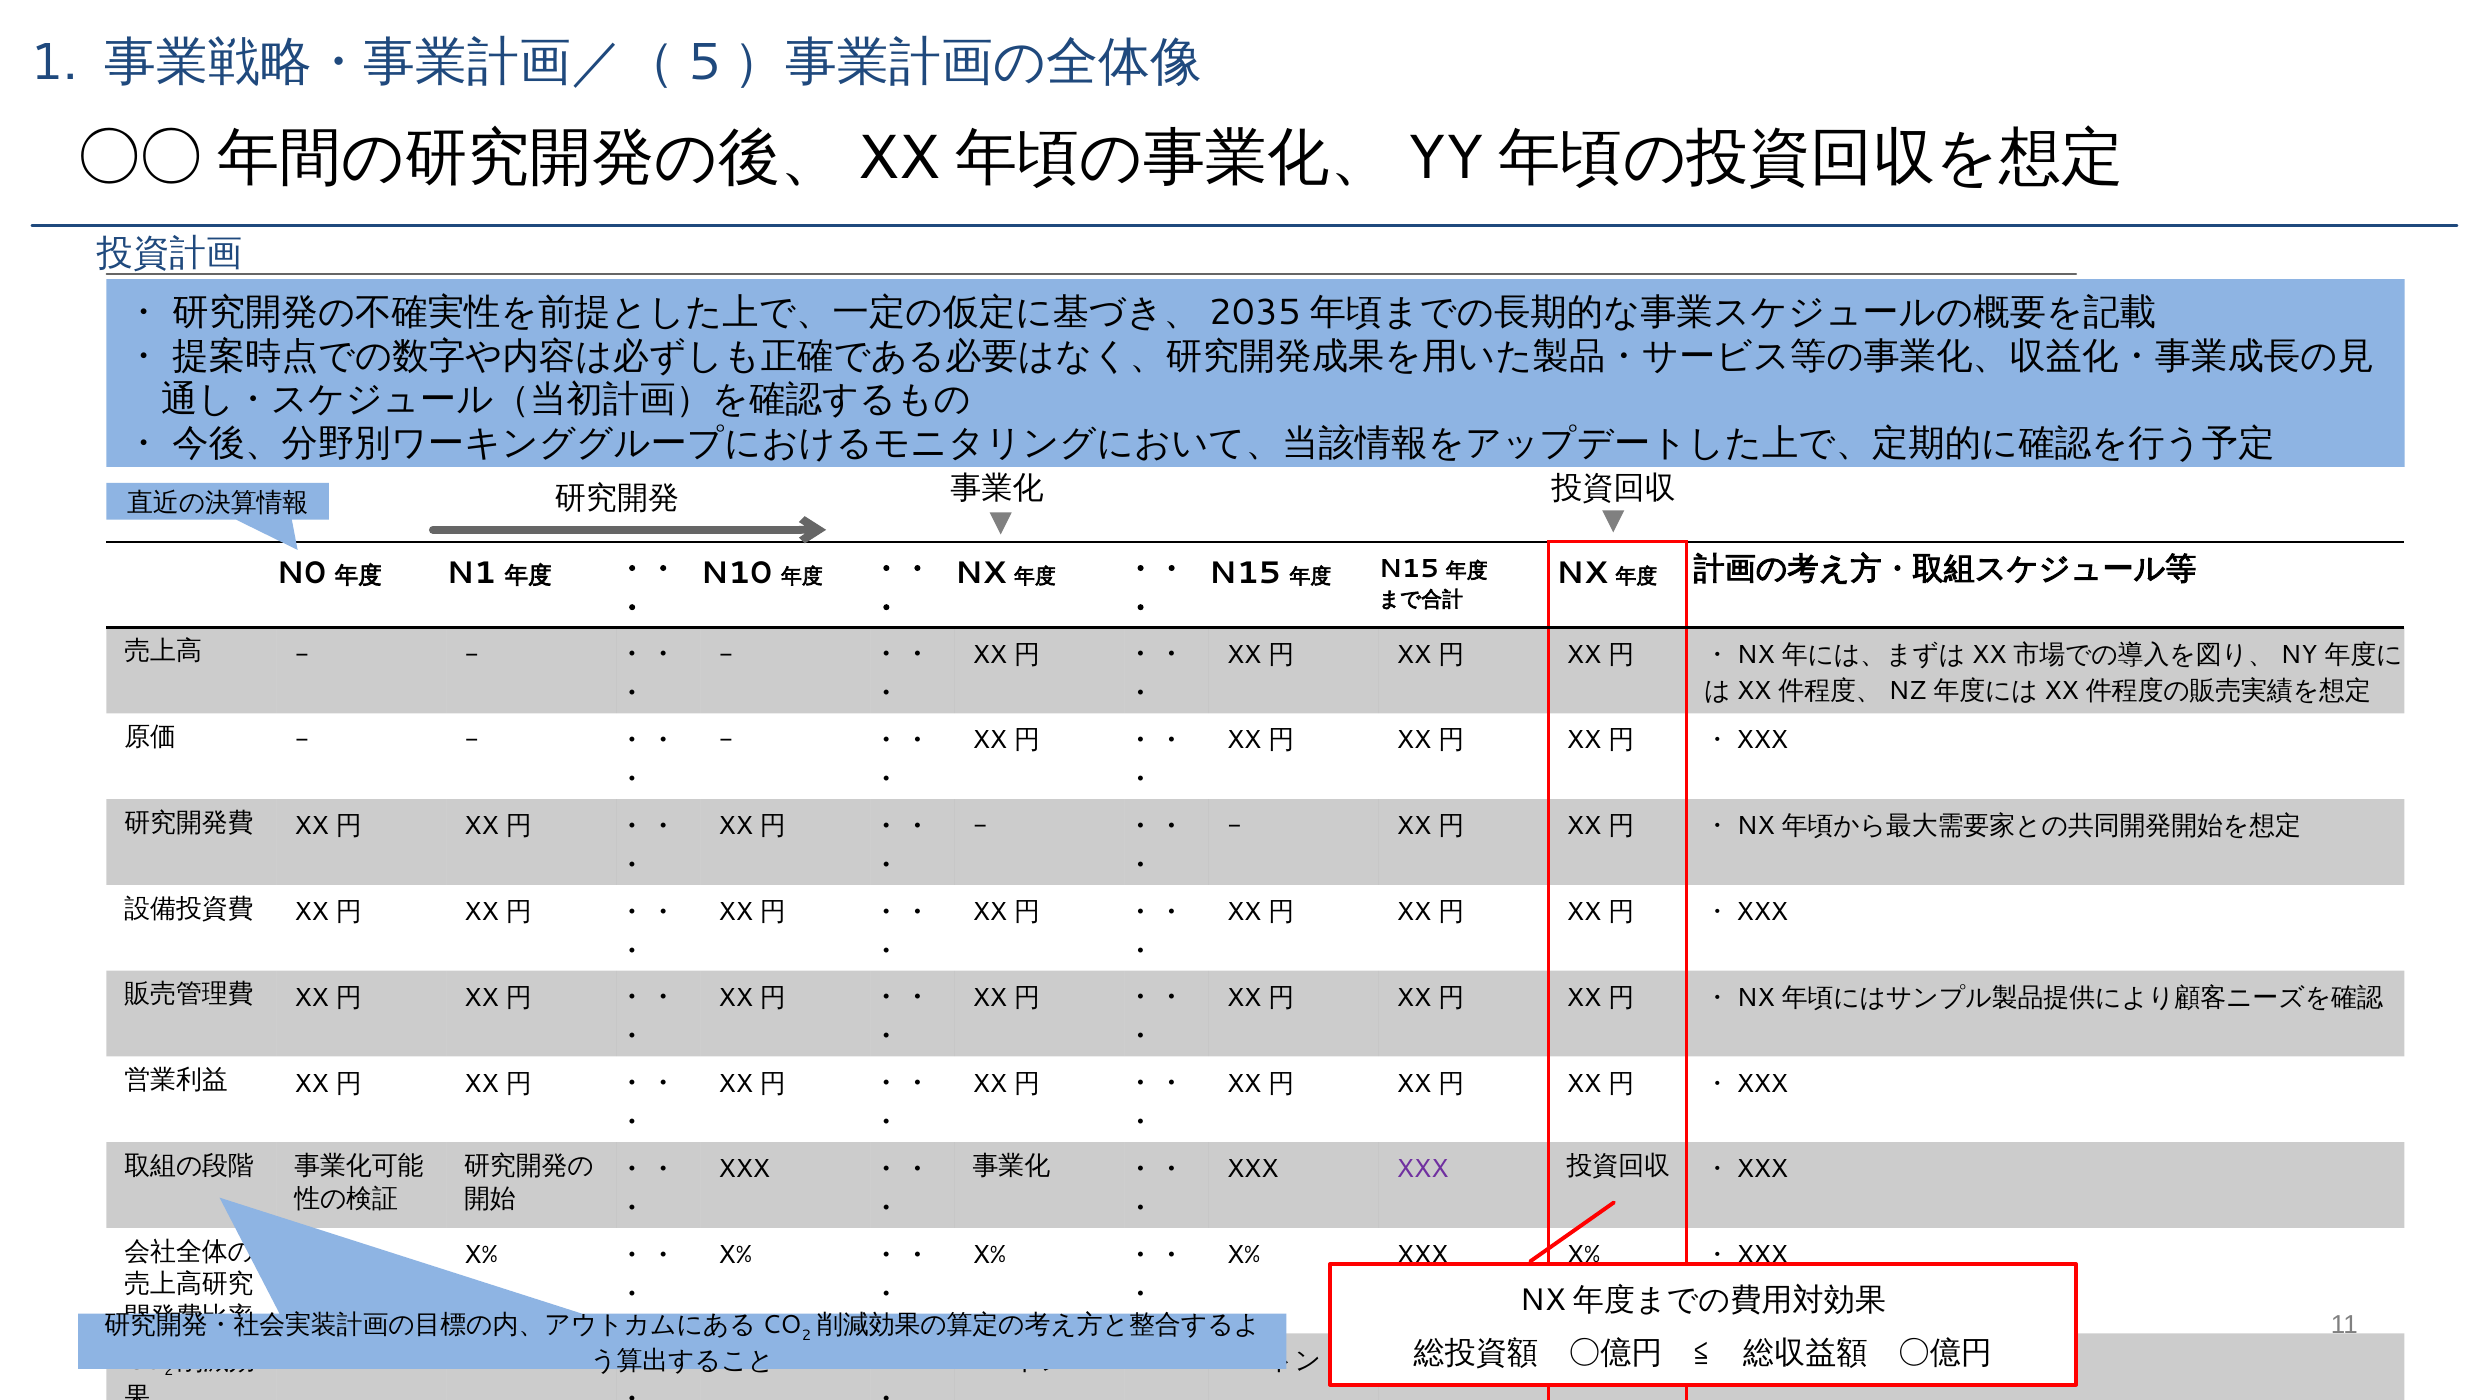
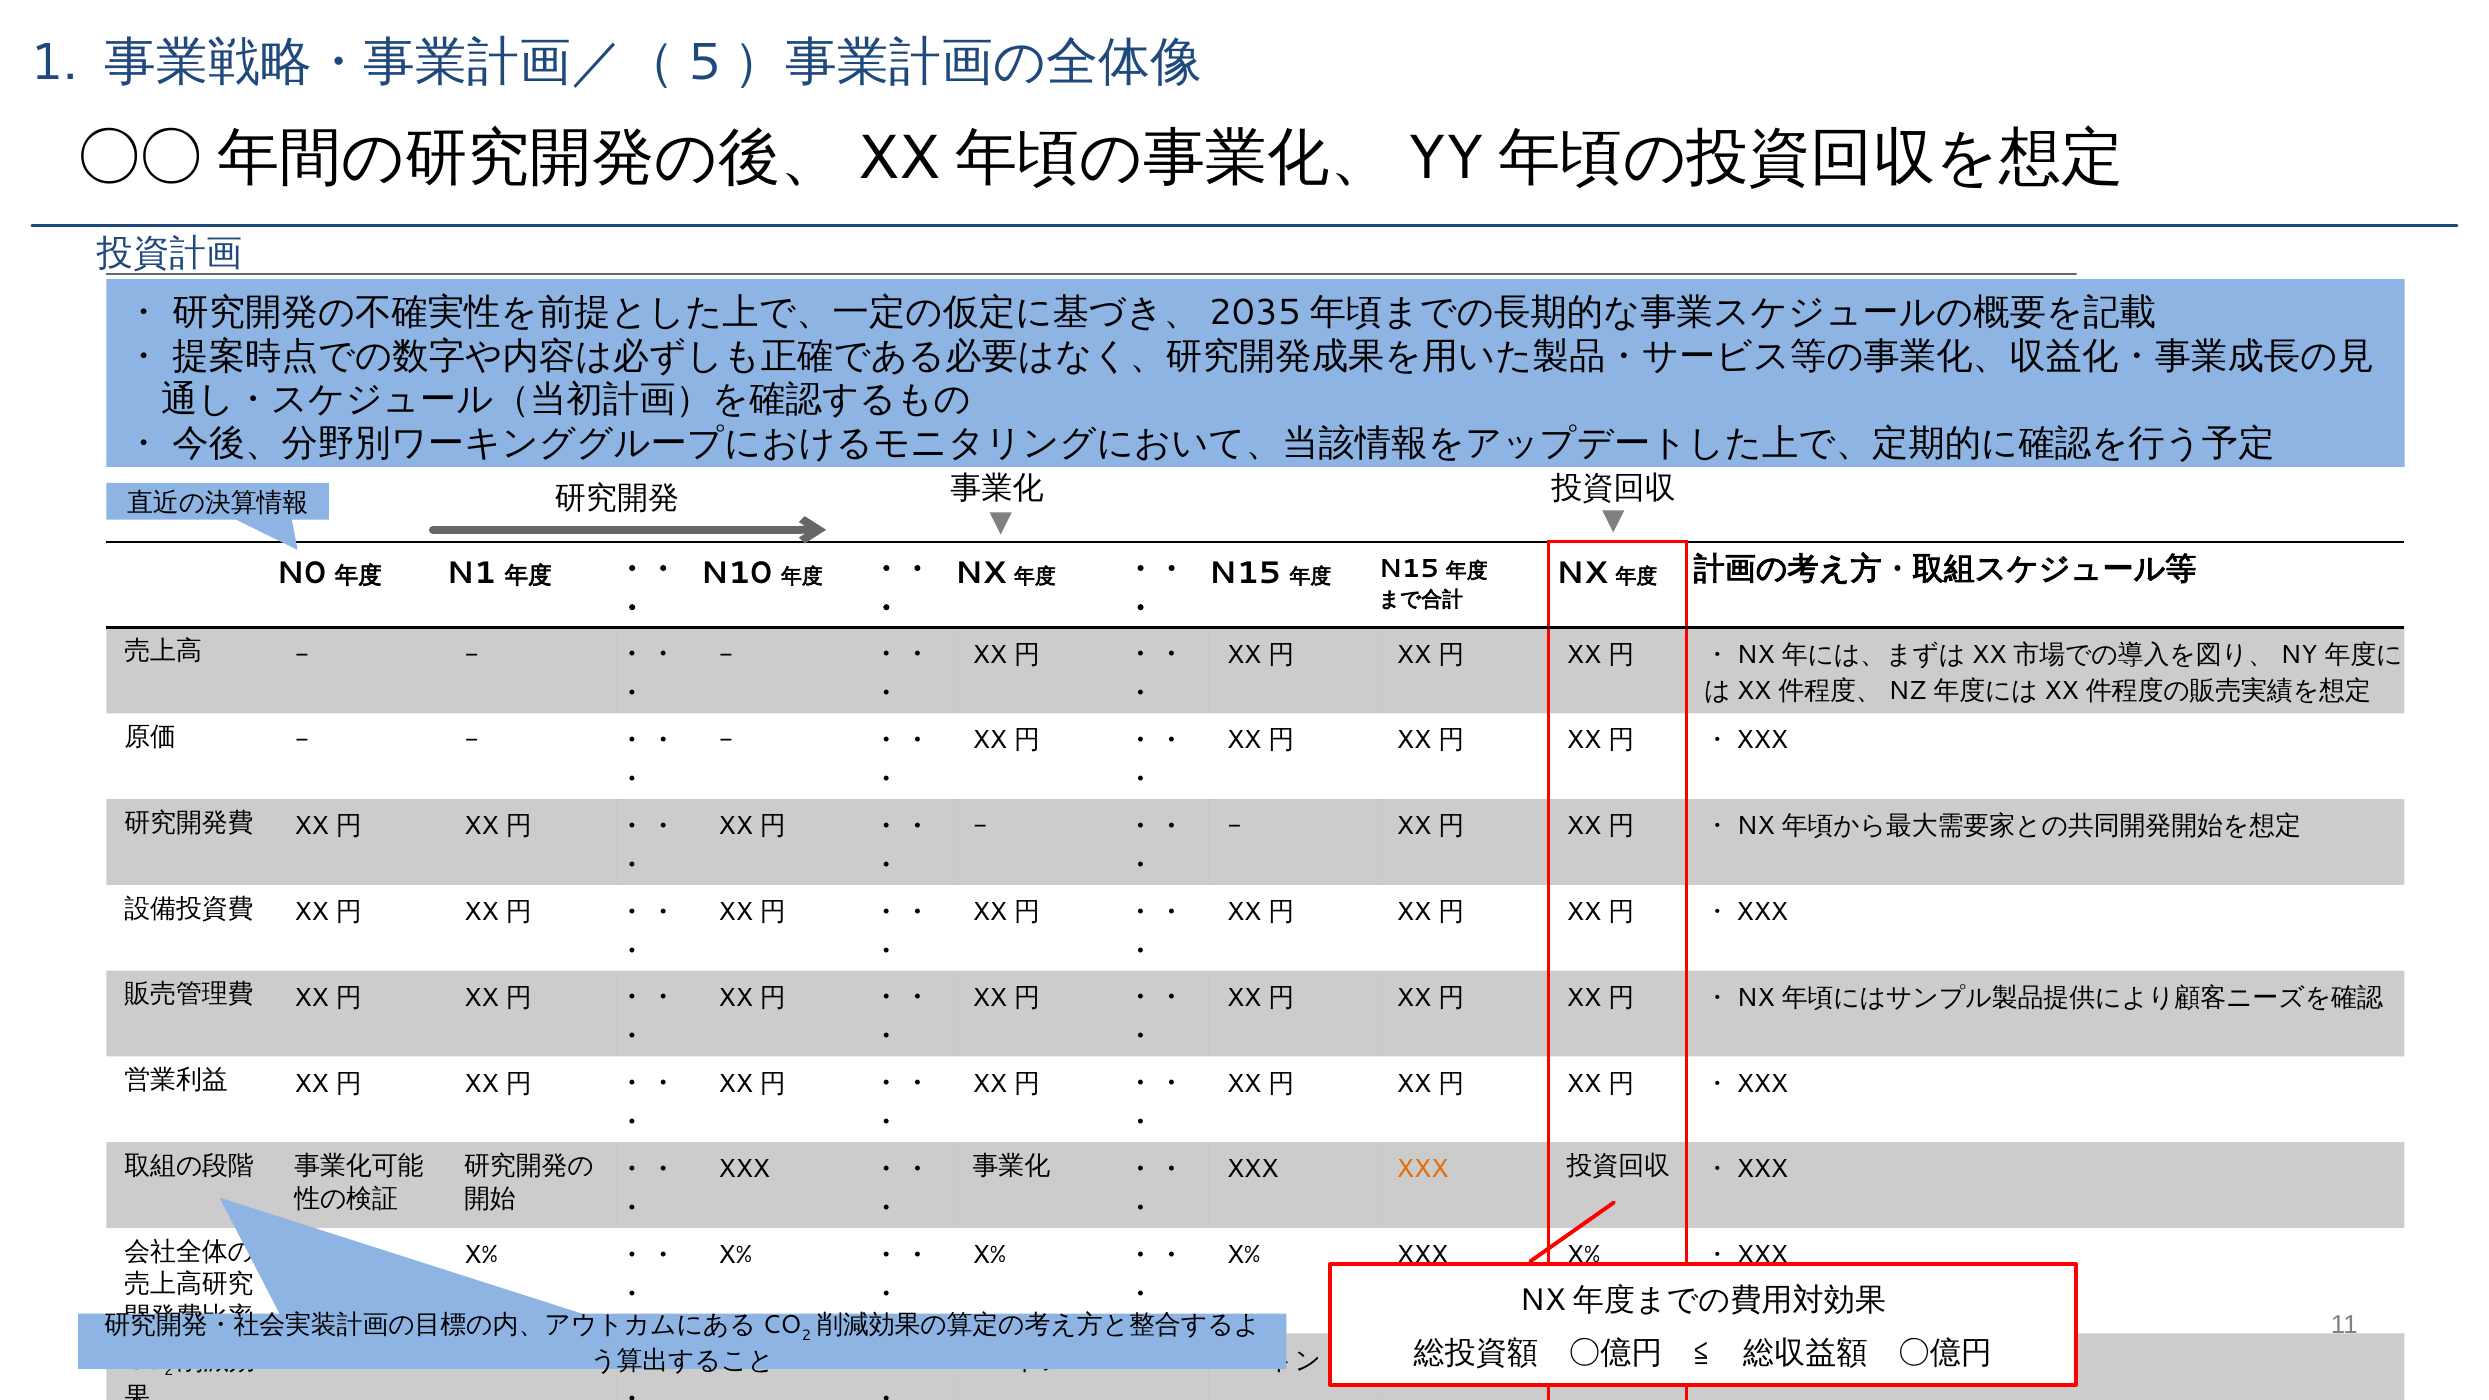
XXX colour: purple -> orange (1423, 1169)
